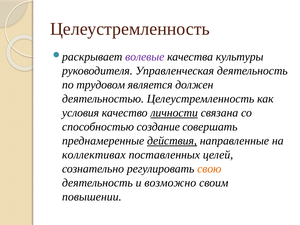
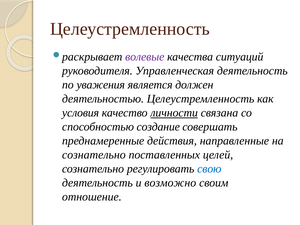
культуры: культуры -> ситуаций (240, 57)
трудовом: трудовом -> уважения (101, 85)
действия underline: present -> none (172, 141)
коллективах: коллективах -> сознательно (94, 155)
свою colour: orange -> blue (209, 169)
повышении: повышении -> отношение (92, 197)
